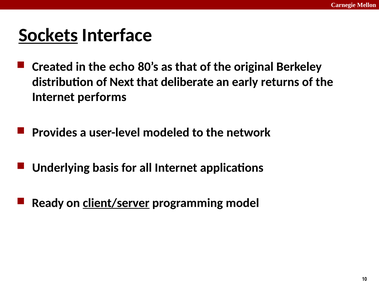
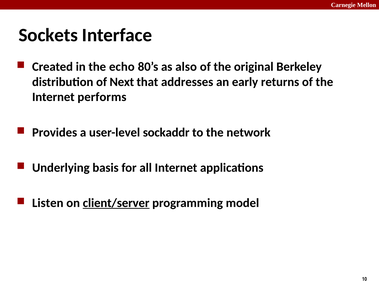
Sockets underline: present -> none (48, 35)
as that: that -> also (186, 67)
deliberate: deliberate -> addresses (187, 82)
modeled: modeled -> sockaddr (166, 133)
Ready: Ready -> Listen (48, 203)
